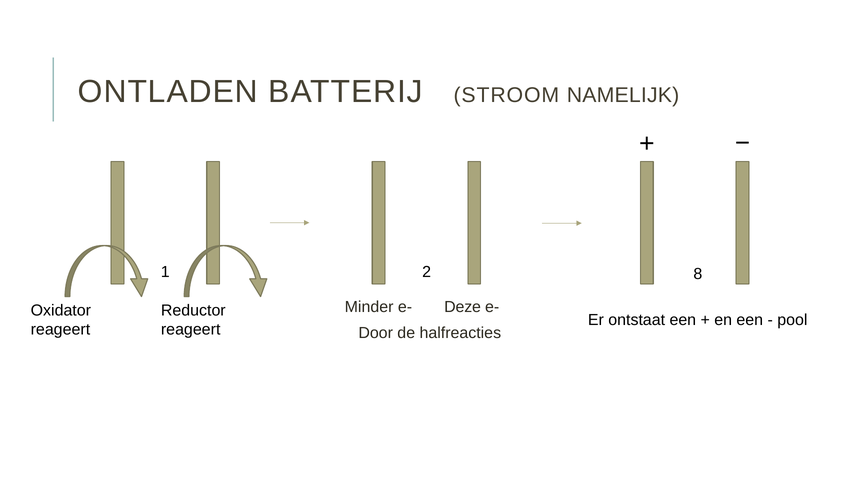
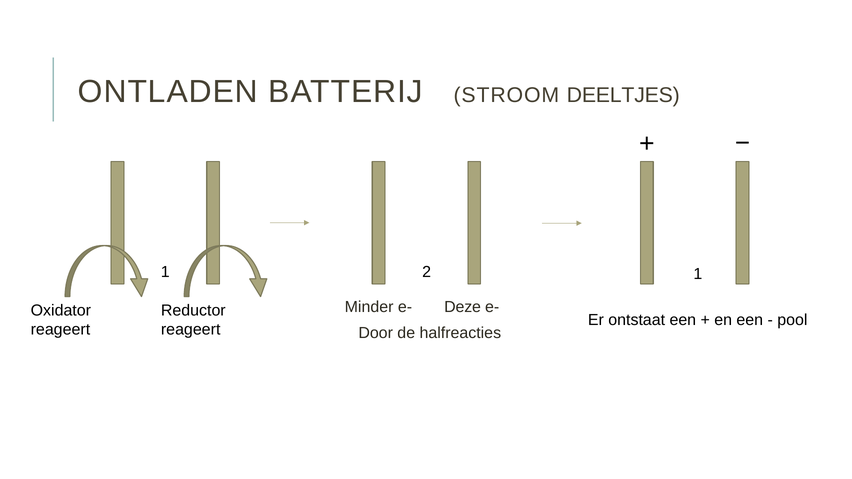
NAMELIJK: NAMELIJK -> DEELTJES (623, 95)
2 8: 8 -> 1 (698, 274)
